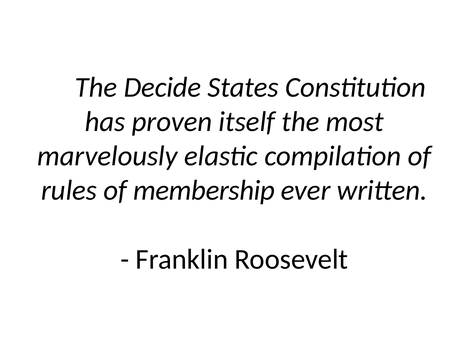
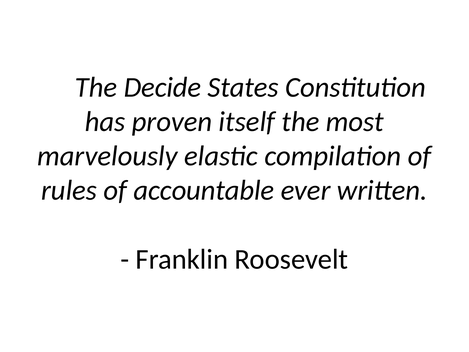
membership: membership -> accountable (204, 190)
